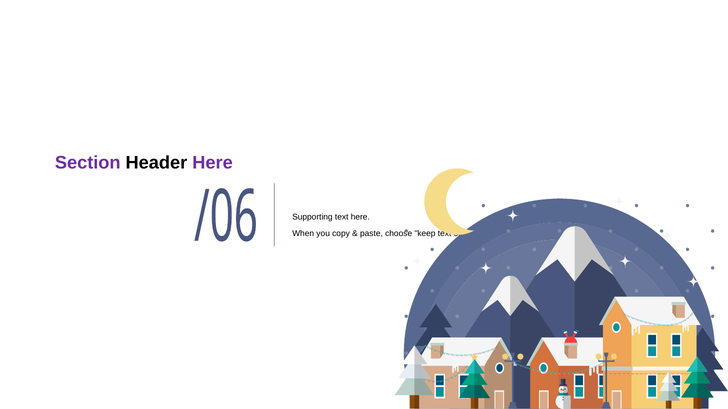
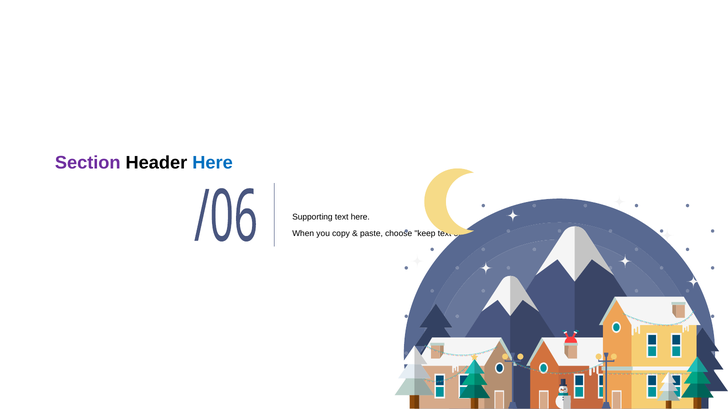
Here colour: purple -> blue (213, 163)
